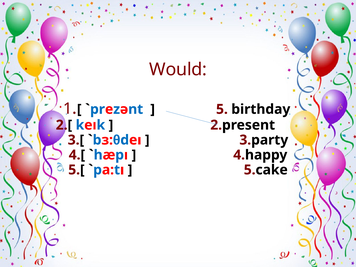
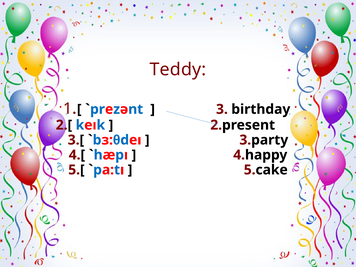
Would: Would -> Teddy (178, 69)
5: 5 -> 3 (222, 109)
